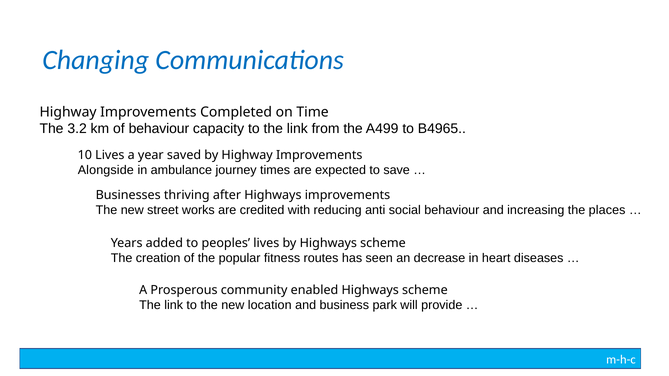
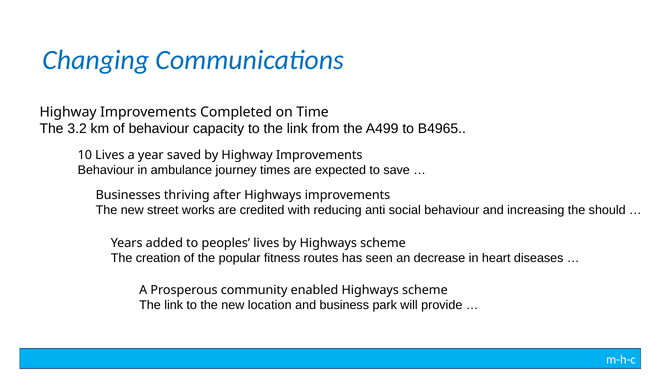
Alongside: Alongside -> Behaviour (106, 170)
places: places -> should (607, 210)
